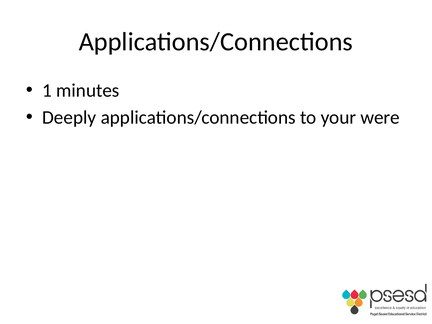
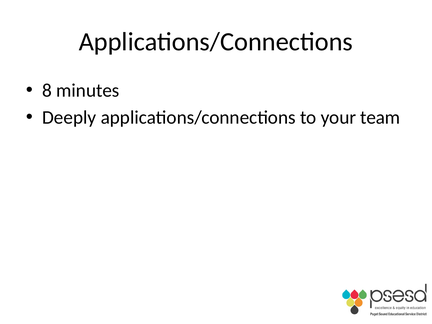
1: 1 -> 8 (47, 91)
were: were -> team (380, 118)
